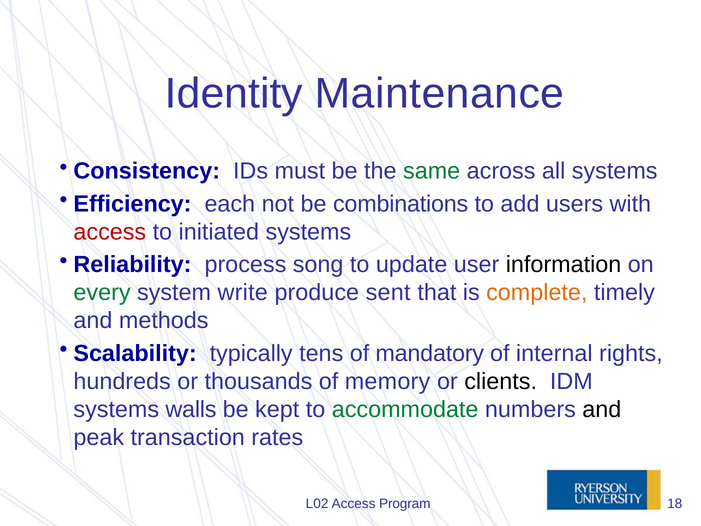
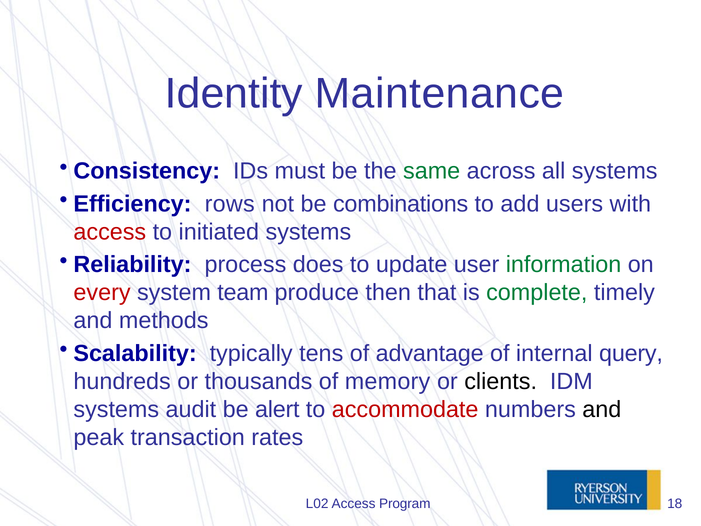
each: each -> rows (230, 204)
song: song -> does (318, 264)
information colour: black -> green (564, 264)
every colour: green -> red (102, 293)
write: write -> team (243, 293)
sent: sent -> then (388, 293)
complete colour: orange -> green (537, 293)
mandatory: mandatory -> advantage (430, 353)
rights: rights -> query (631, 353)
walls: walls -> audit (191, 409)
kept: kept -> alert (277, 409)
accommodate colour: green -> red (405, 409)
